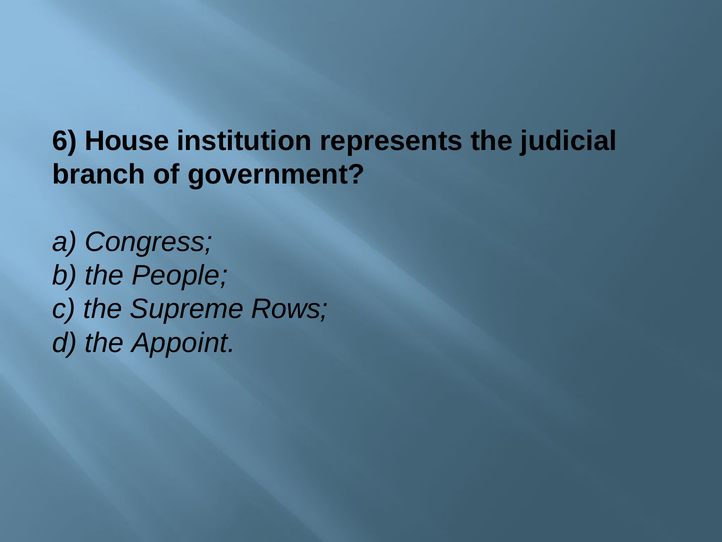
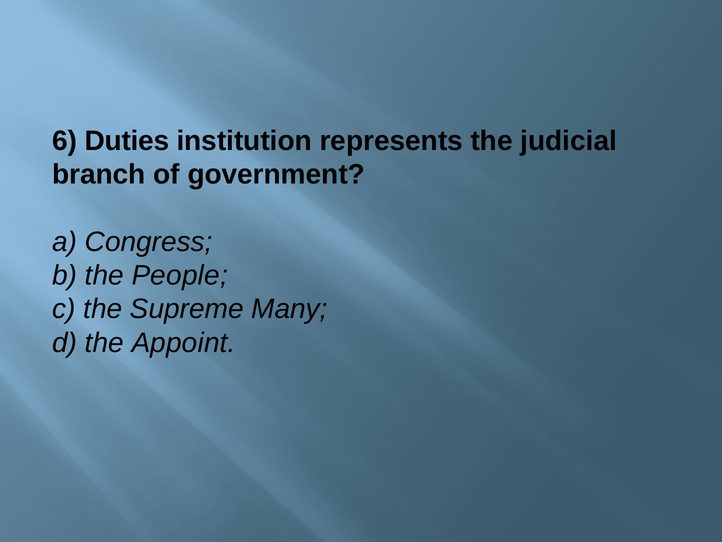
House: House -> Duties (127, 141)
Rows: Rows -> Many (290, 309)
